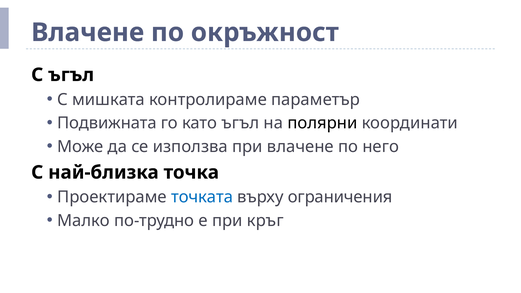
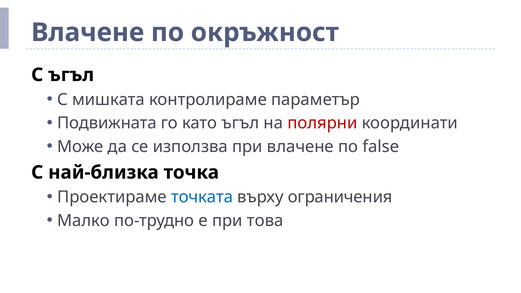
полярни colour: black -> red (322, 123)
него: него -> false (381, 147)
кръг: кръг -> това (265, 221)
